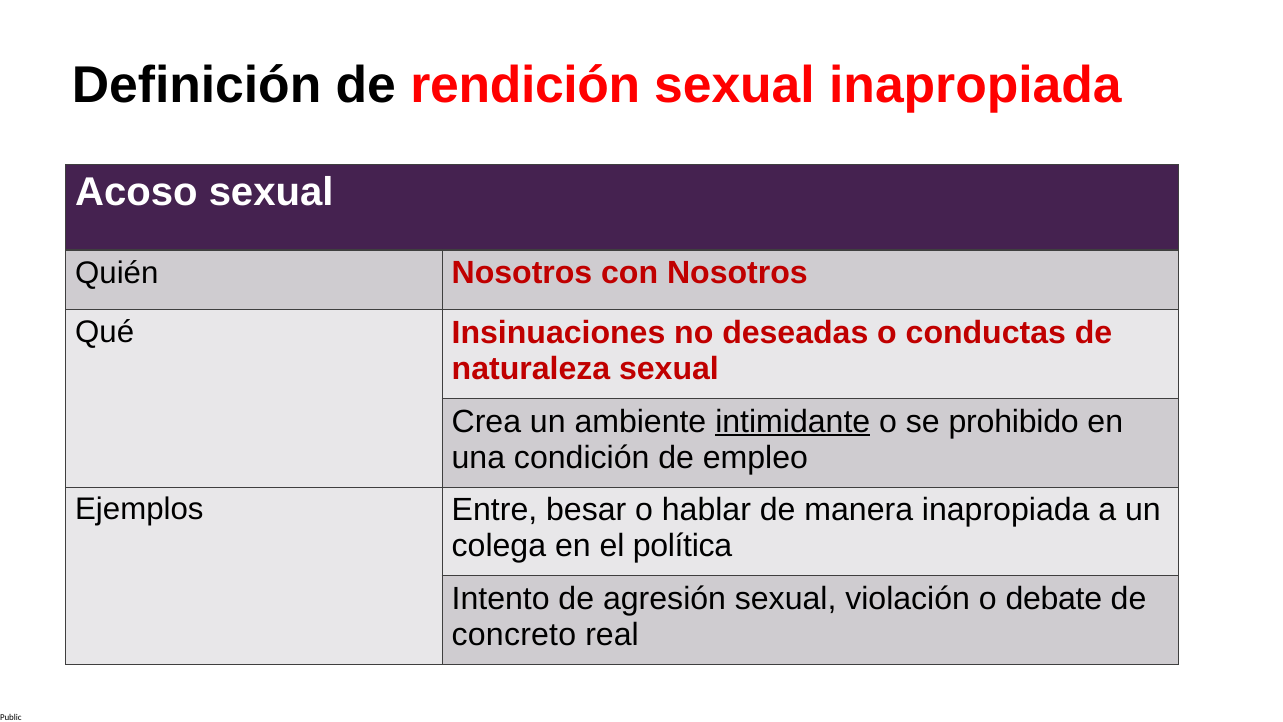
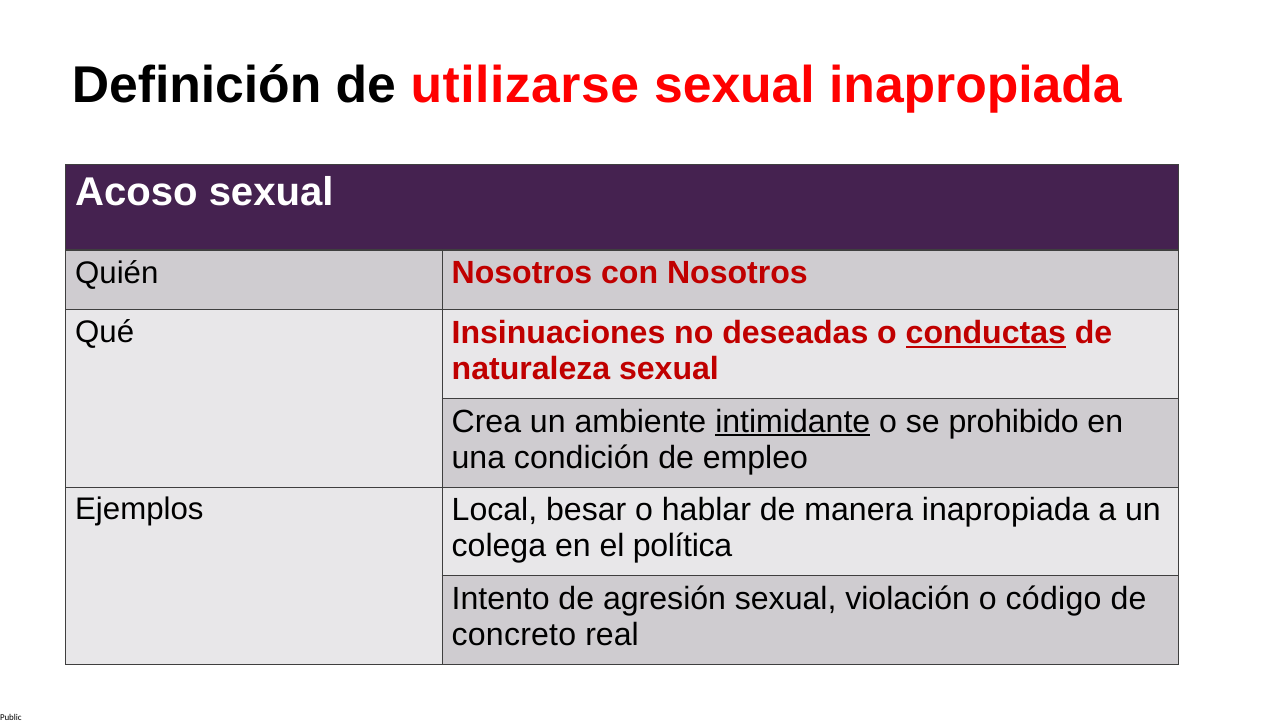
rendición: rendición -> utilizarse (525, 85)
conductas underline: none -> present (986, 333)
Entre: Entre -> Local (494, 510)
debate: debate -> código (1054, 599)
